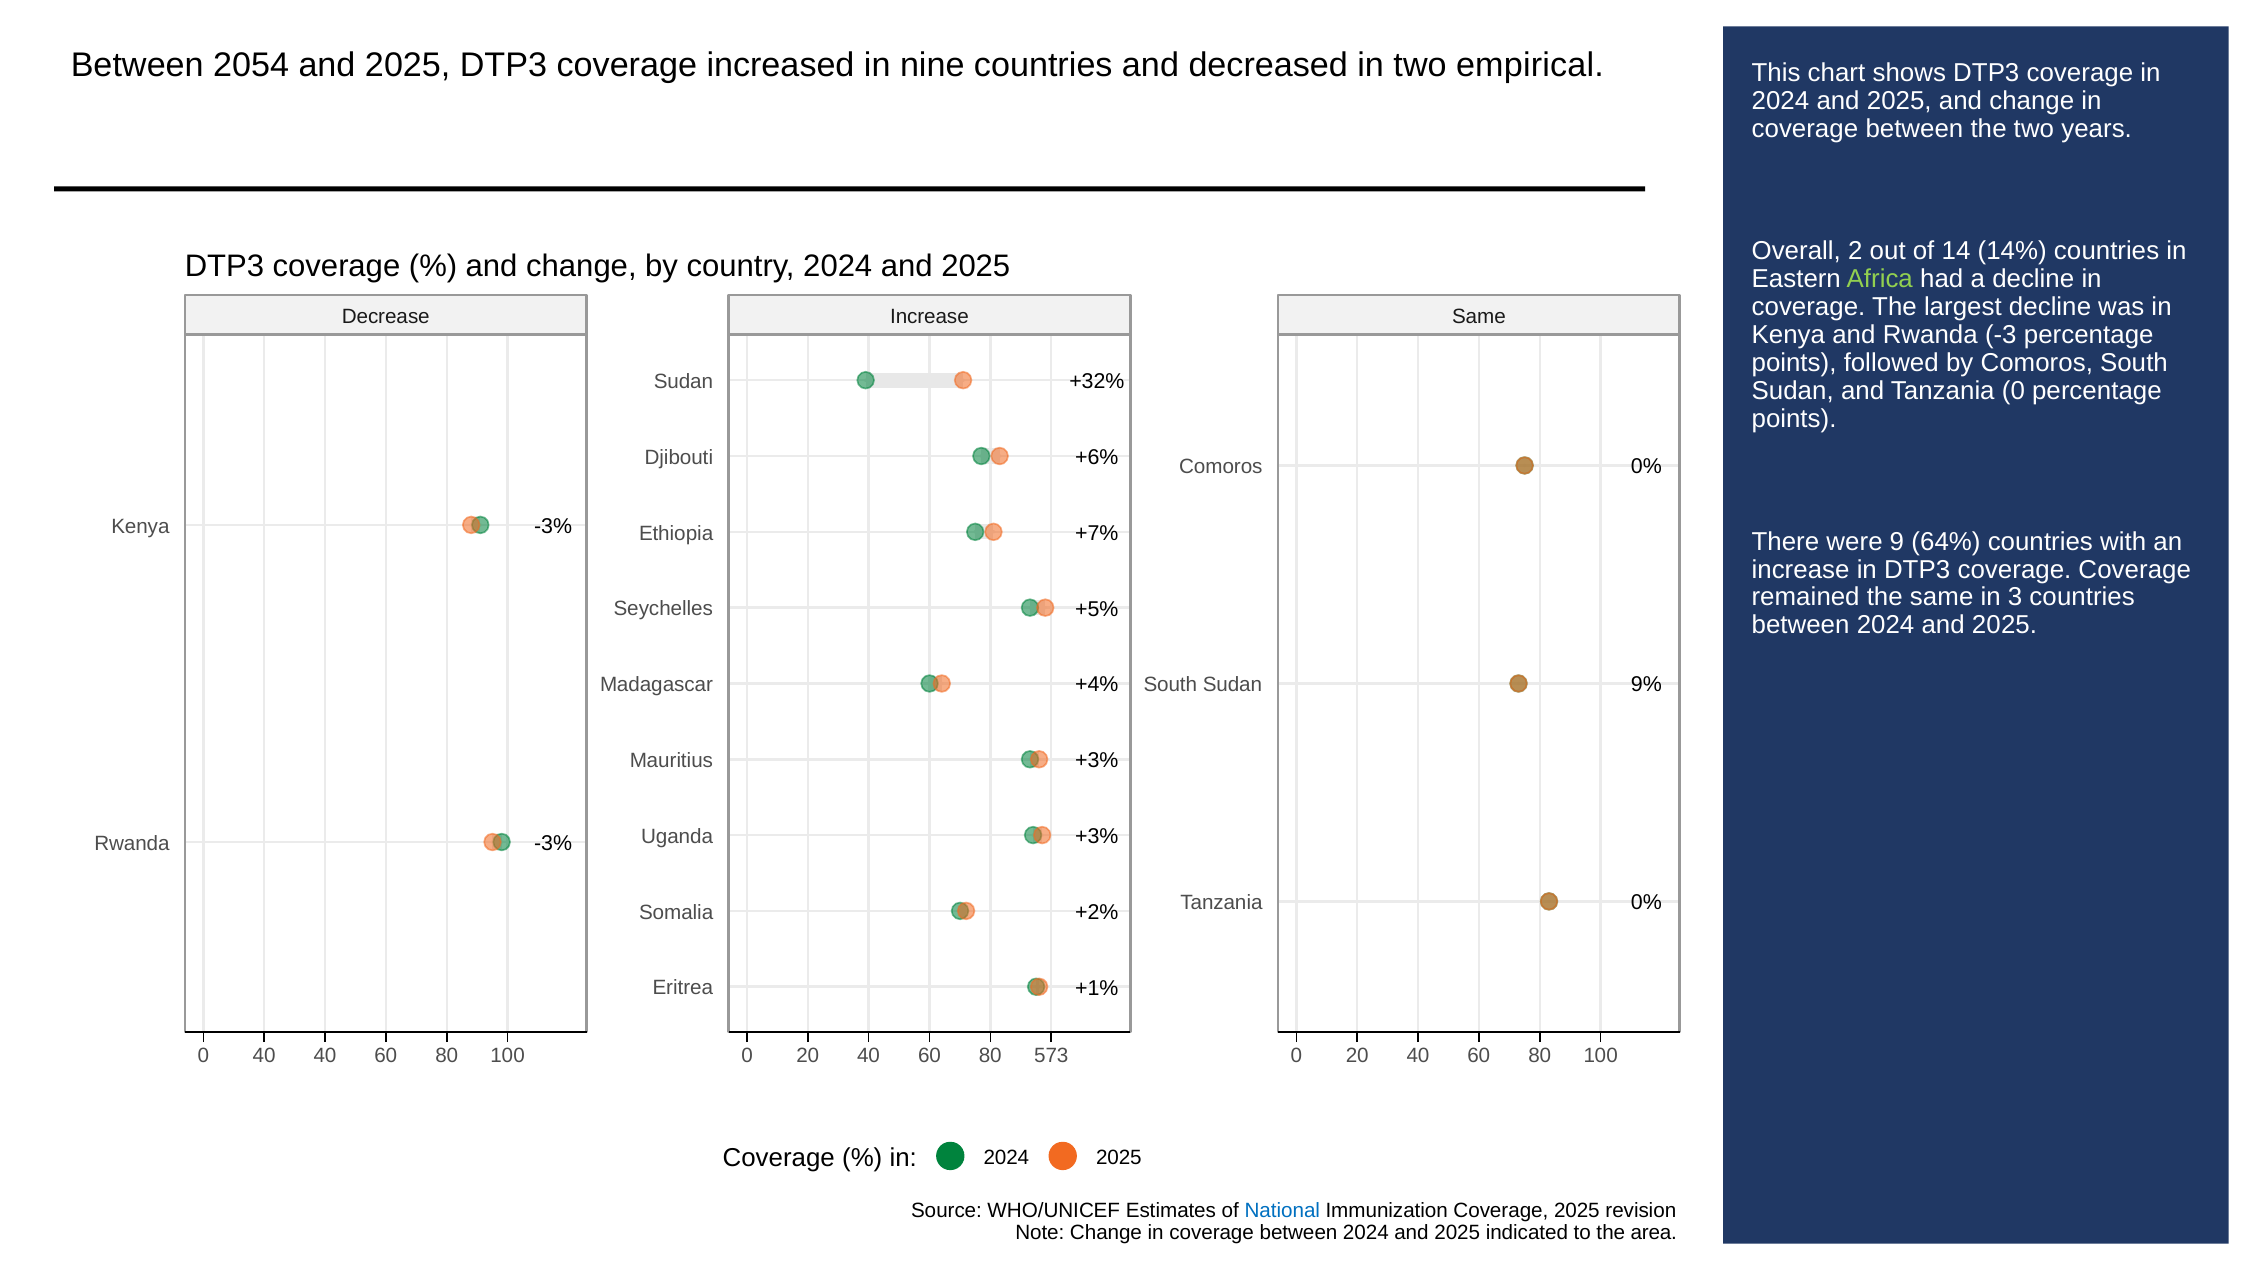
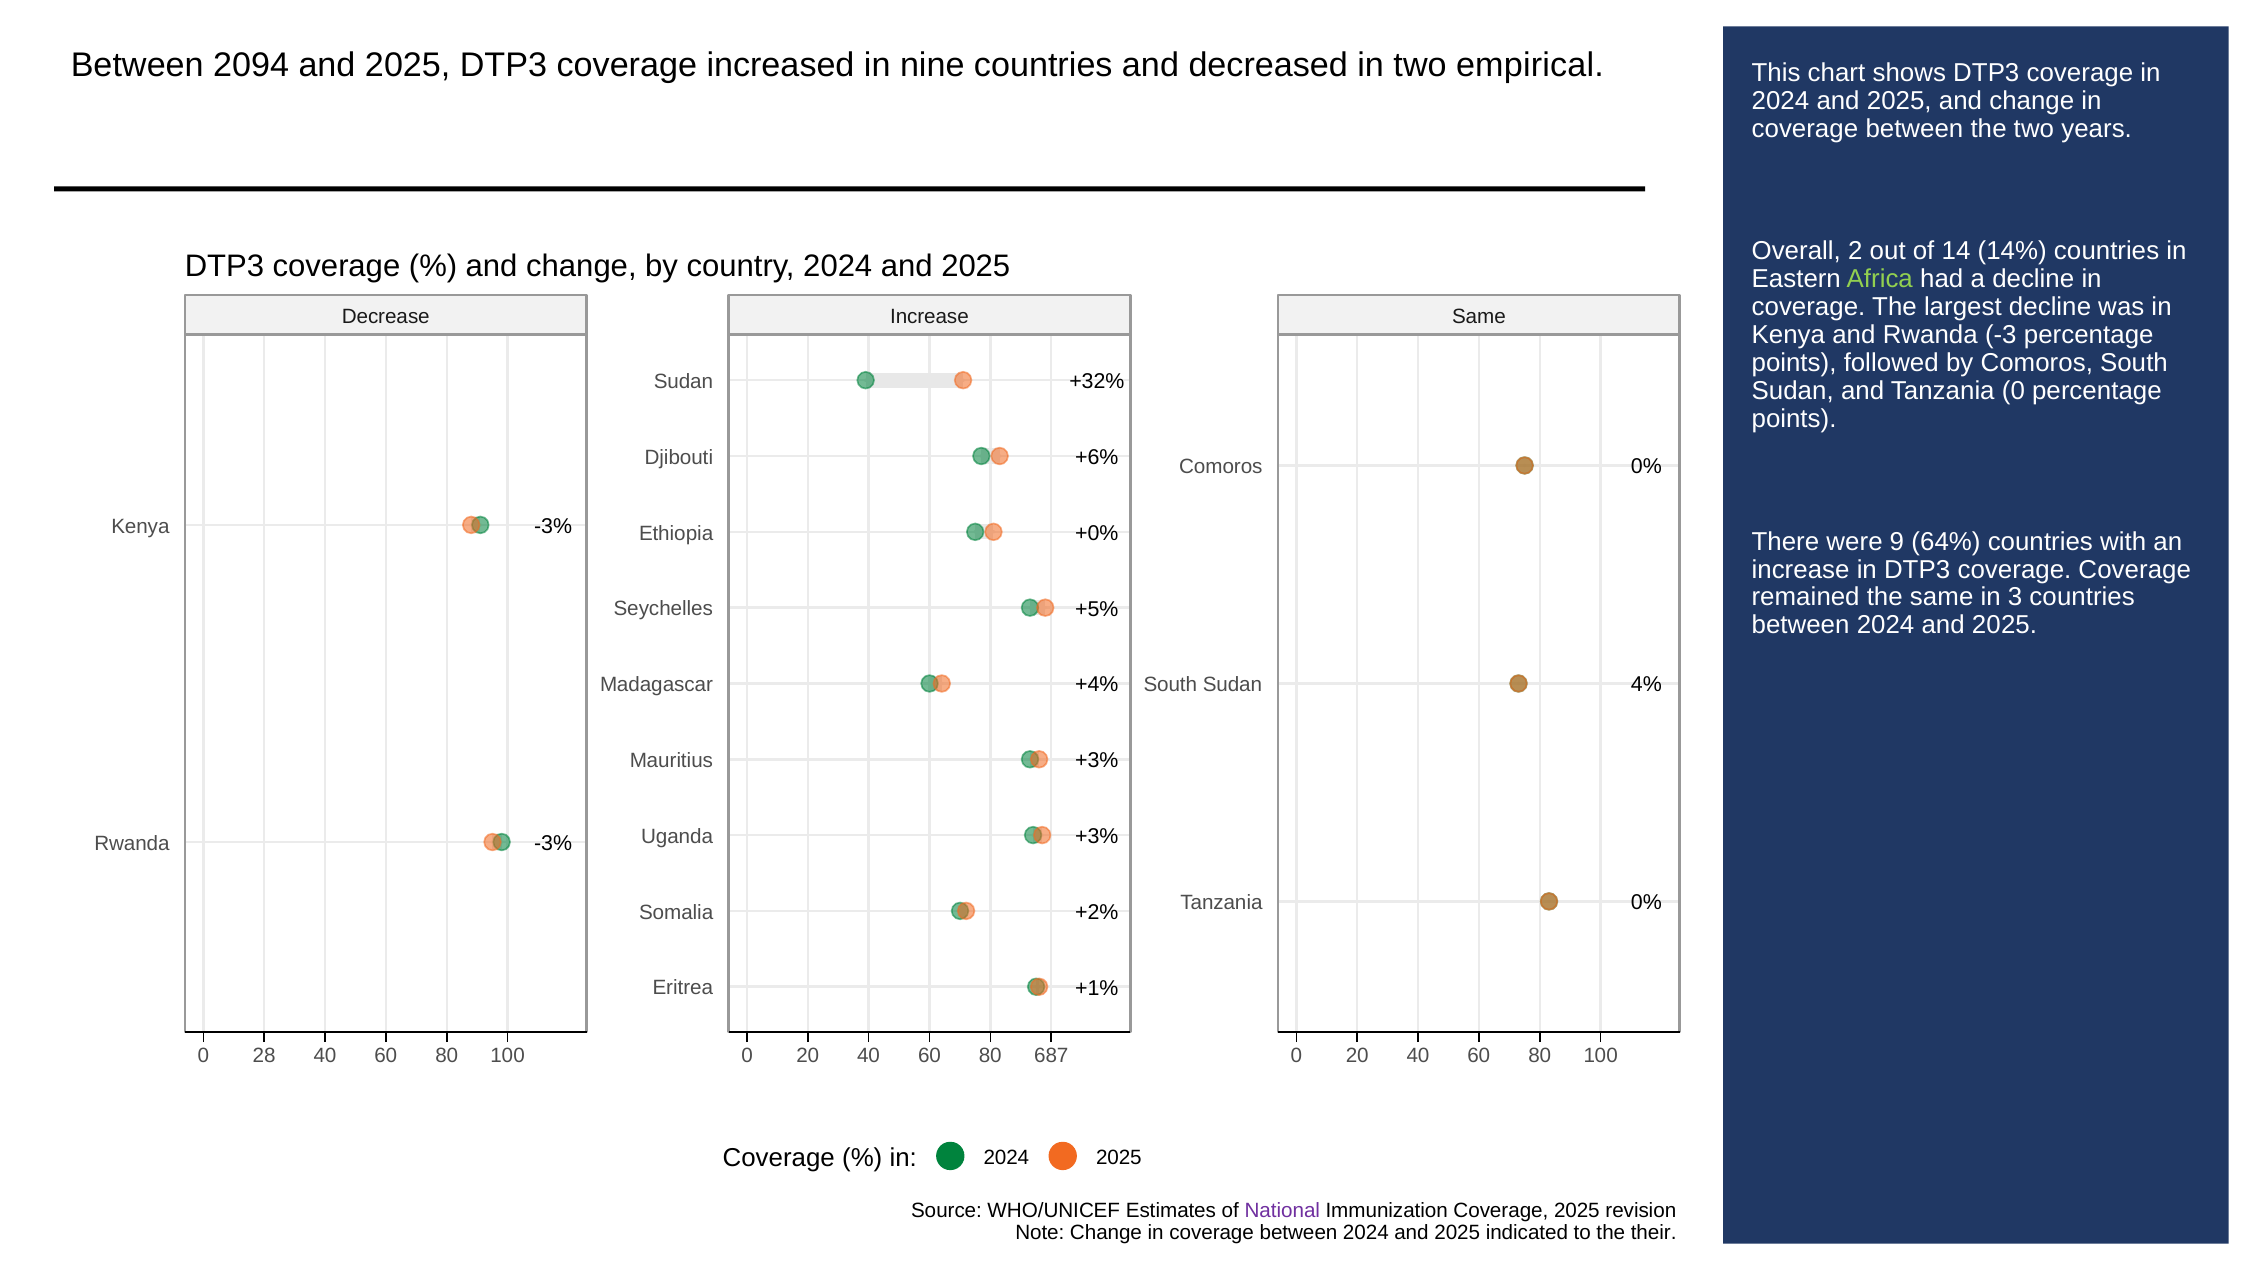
2054: 2054 -> 2094 (251, 65)
+7%: +7% -> +0% (1097, 533)
9%: 9% -> 4% (1646, 685)
0 40: 40 -> 28 (264, 1056)
573: 573 -> 687 (1051, 1056)
National colour: blue -> purple (1282, 1210)
area: area -> their (1654, 1233)
